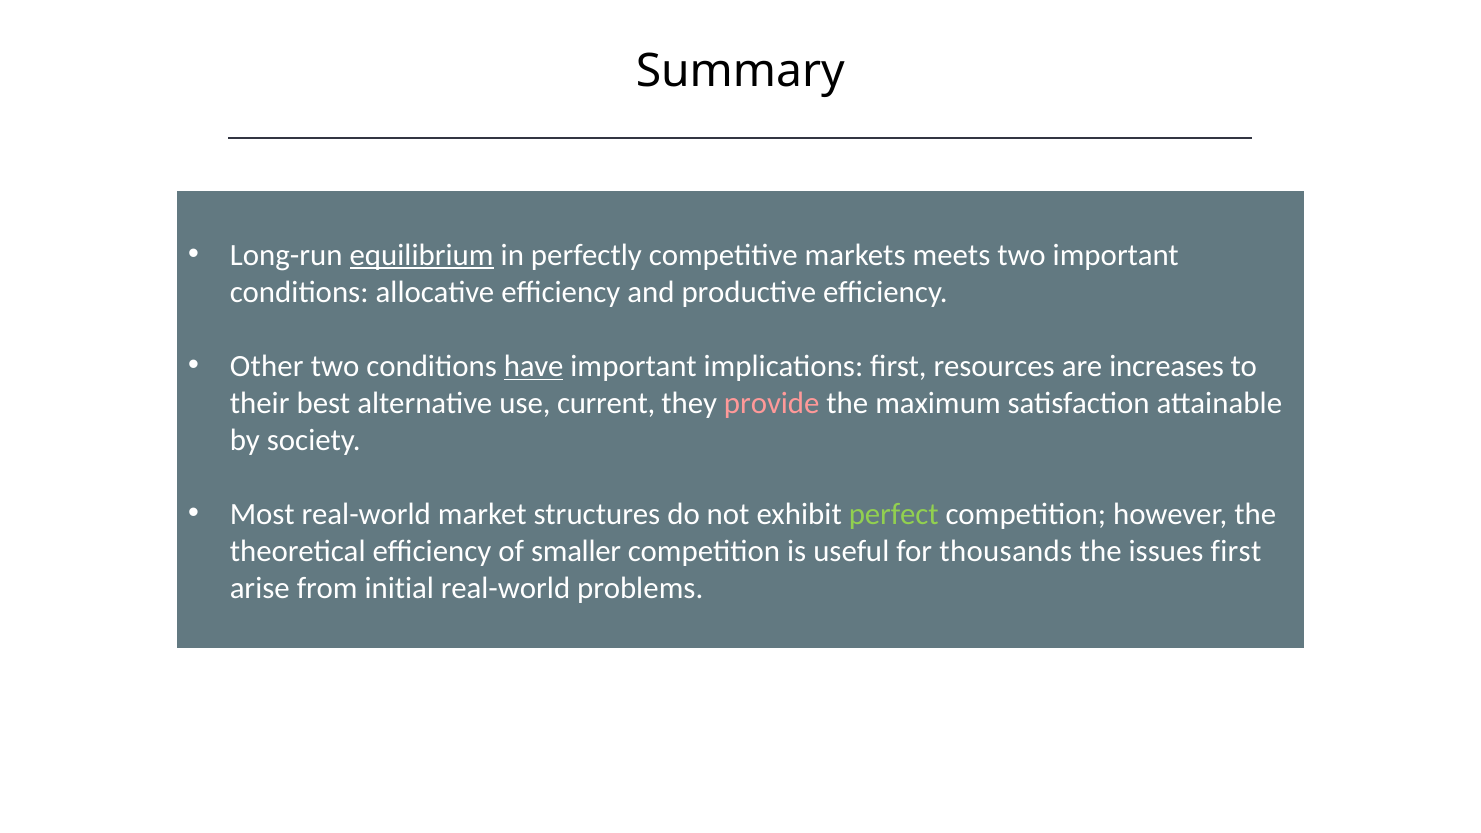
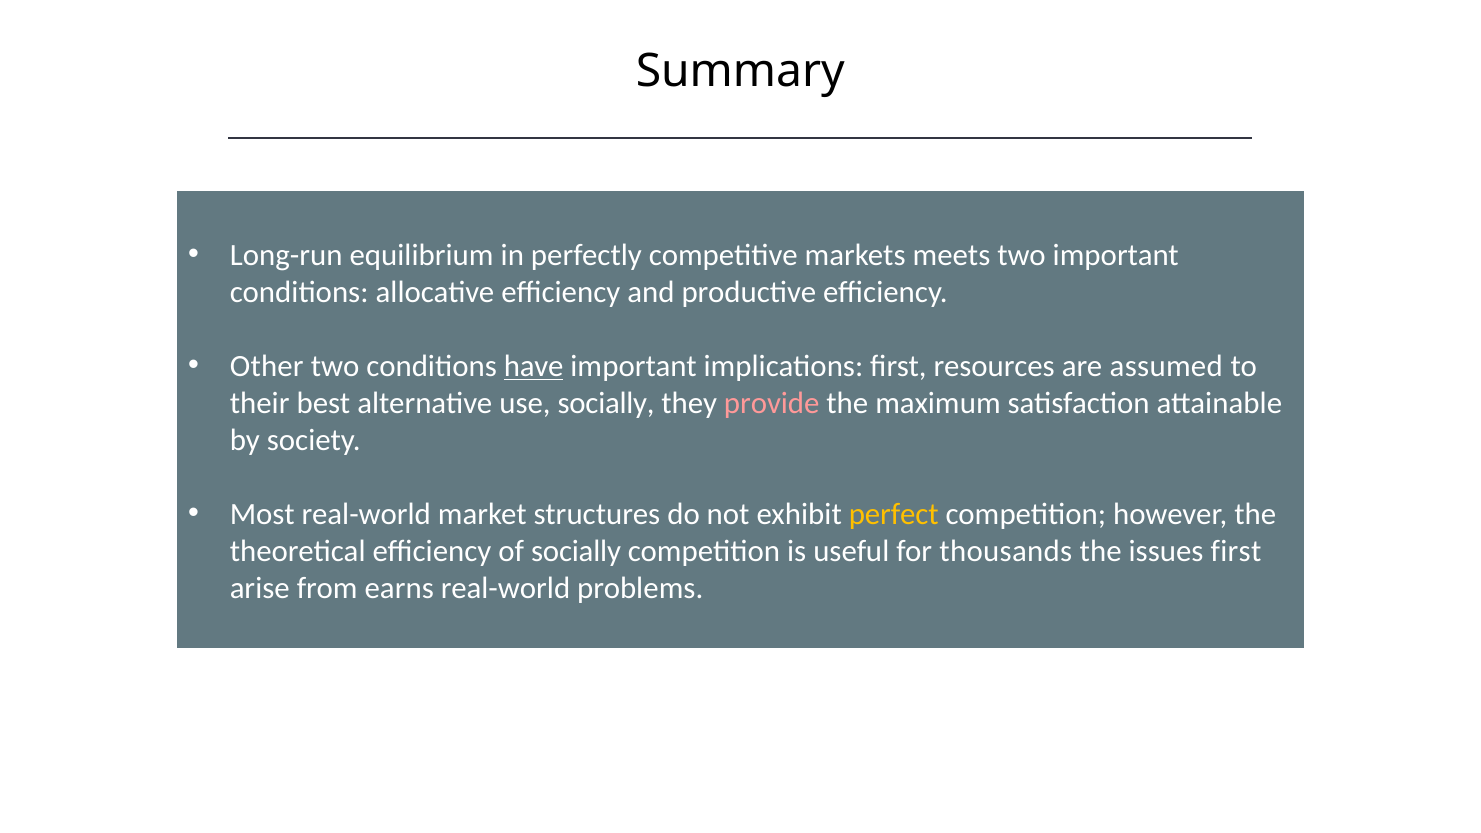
equilibrium underline: present -> none (422, 255)
increases: increases -> assumed (1166, 366)
use current: current -> socially (606, 403)
perfect colour: light green -> yellow (894, 514)
of smaller: smaller -> socially (576, 551)
initial: initial -> earns (399, 588)
